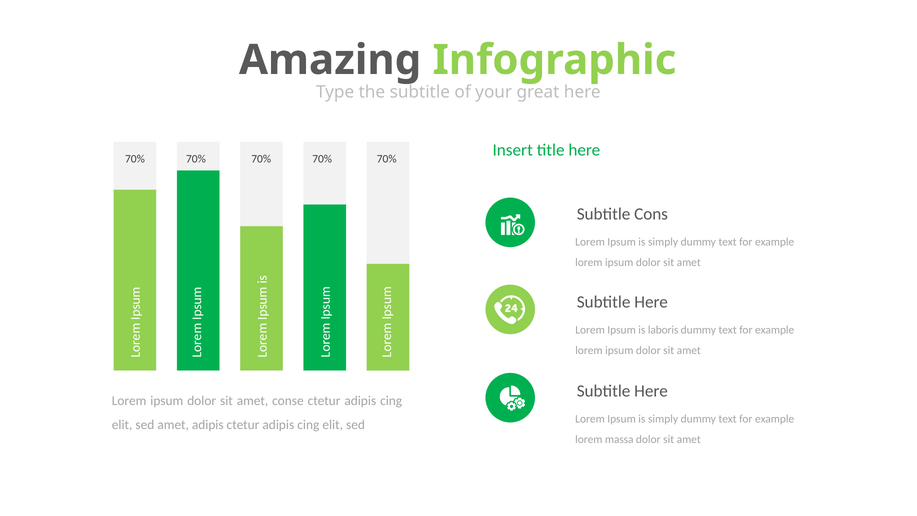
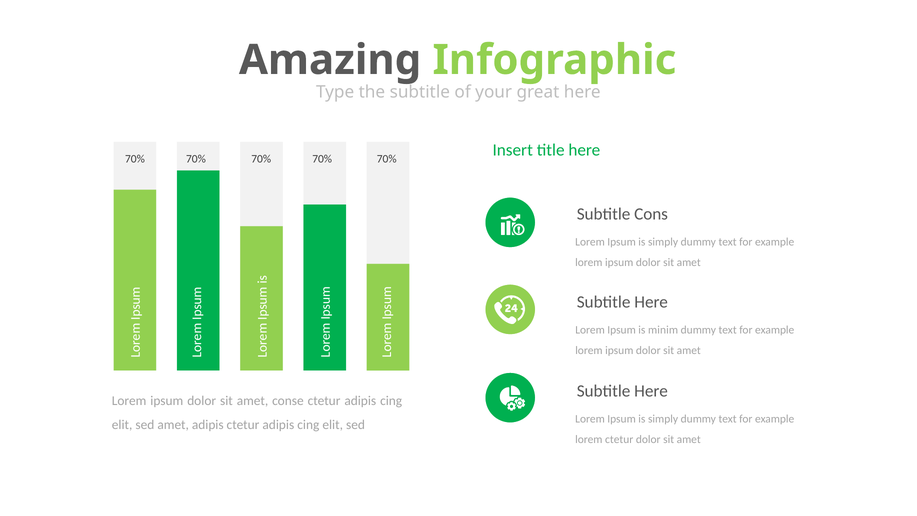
laboris: laboris -> minim (663, 330)
lorem massa: massa -> ctetur (619, 439)
